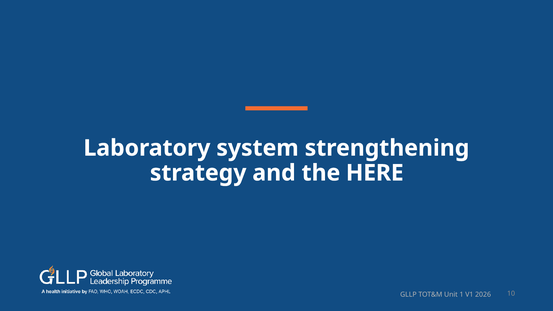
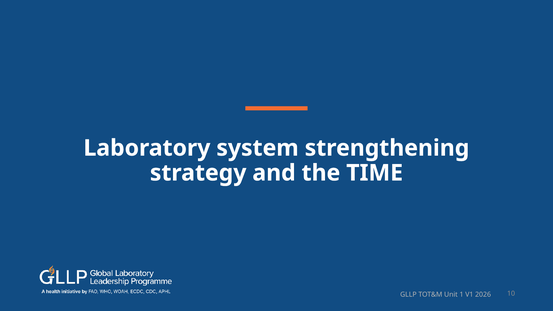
HERE: HERE -> TIME (375, 173)
